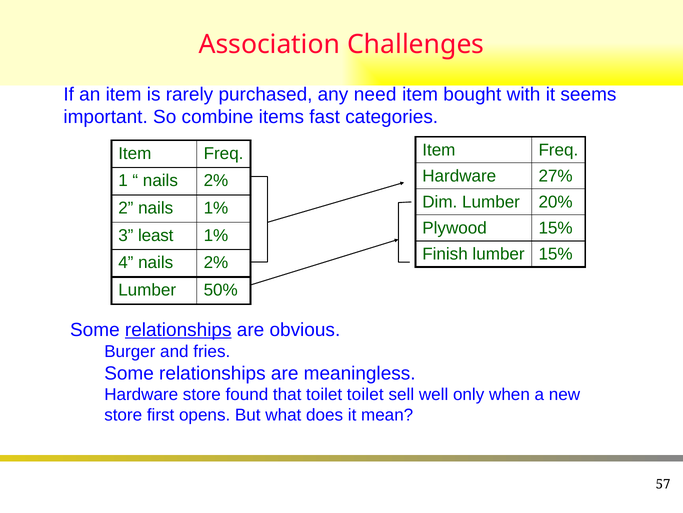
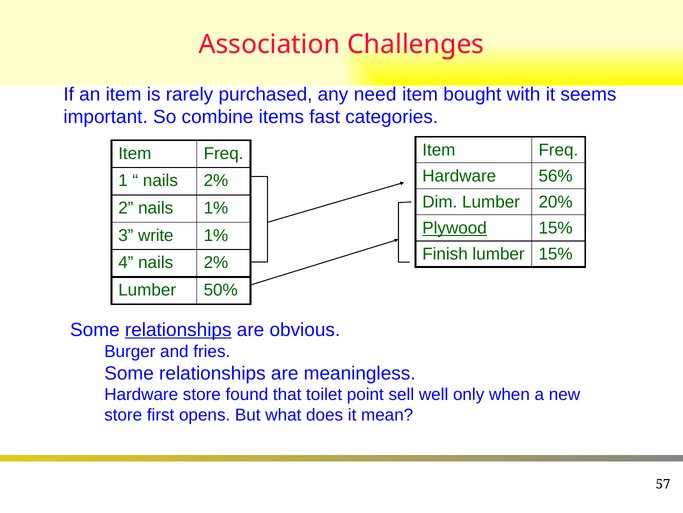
27%: 27% -> 56% (556, 176)
Plywood underline: none -> present (455, 228)
least: least -> write (156, 235)
toilet toilet: toilet -> point (365, 394)
